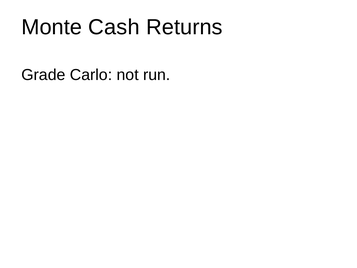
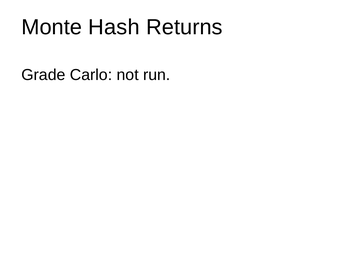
Cash: Cash -> Hash (114, 27)
